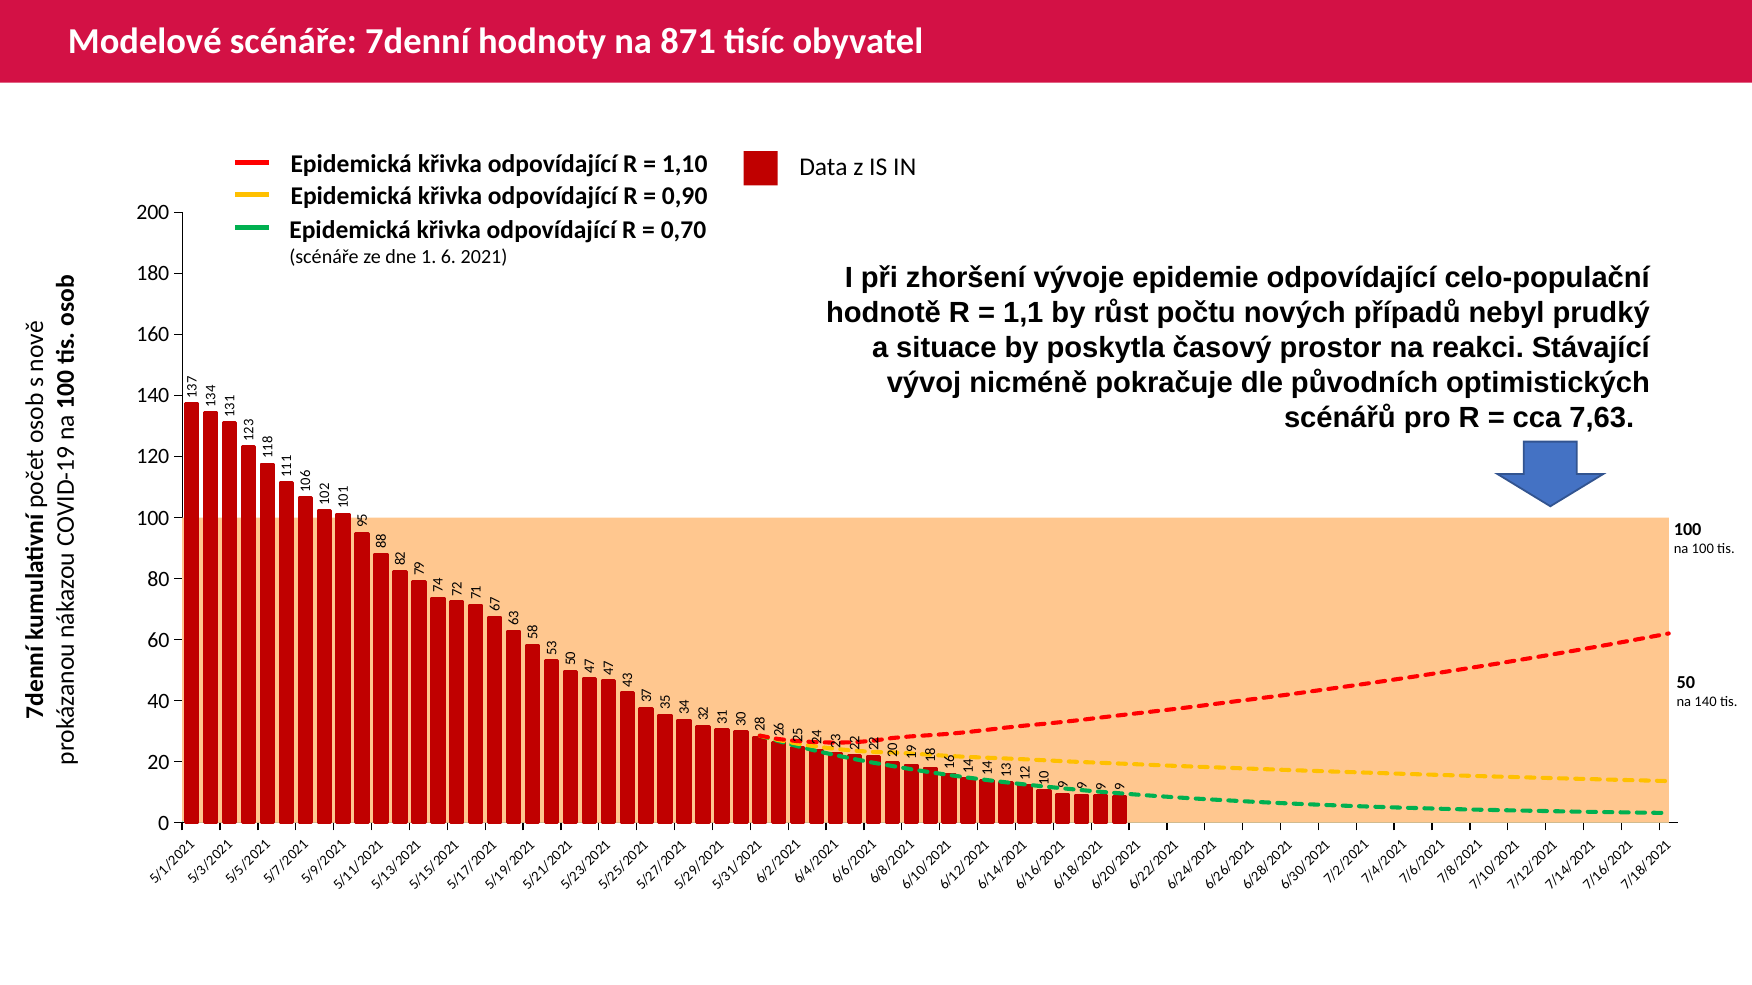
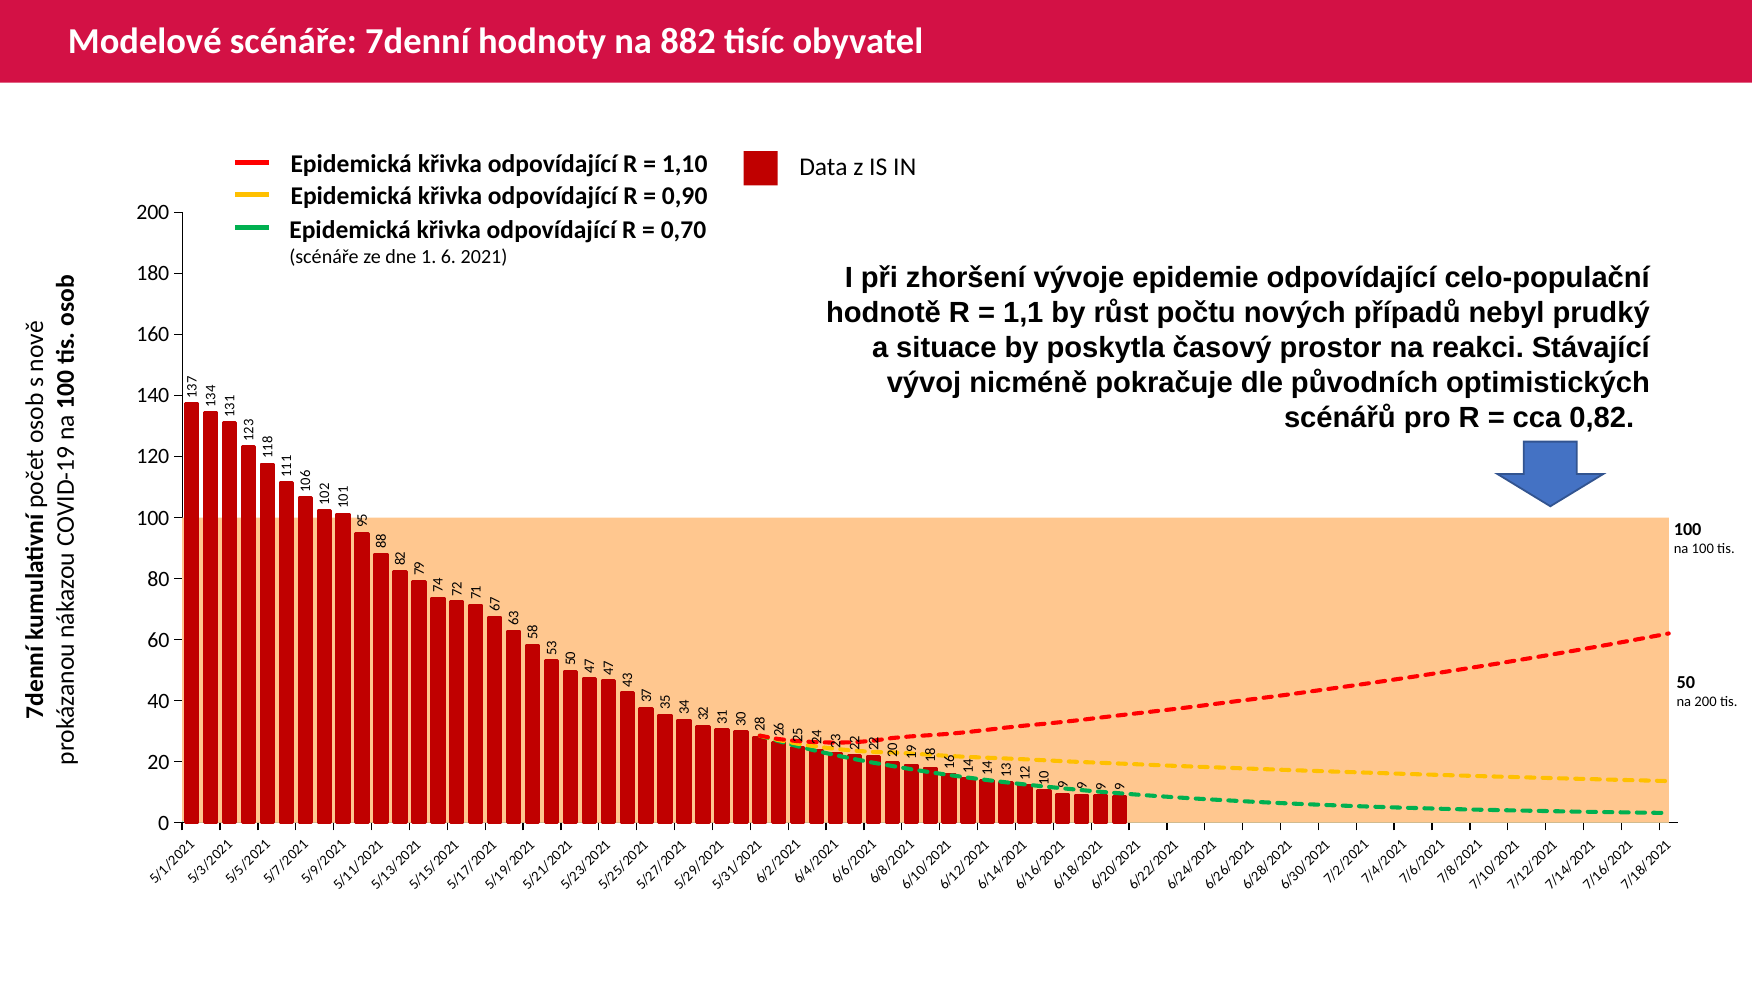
871: 871 -> 882 (688, 41)
7,63: 7,63 -> 0,82 (1602, 418)
na 140: 140 -> 200 (1706, 702)
